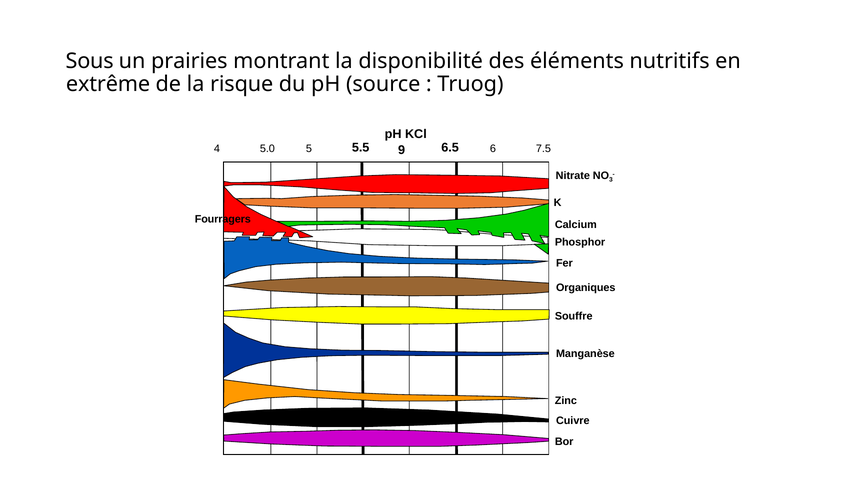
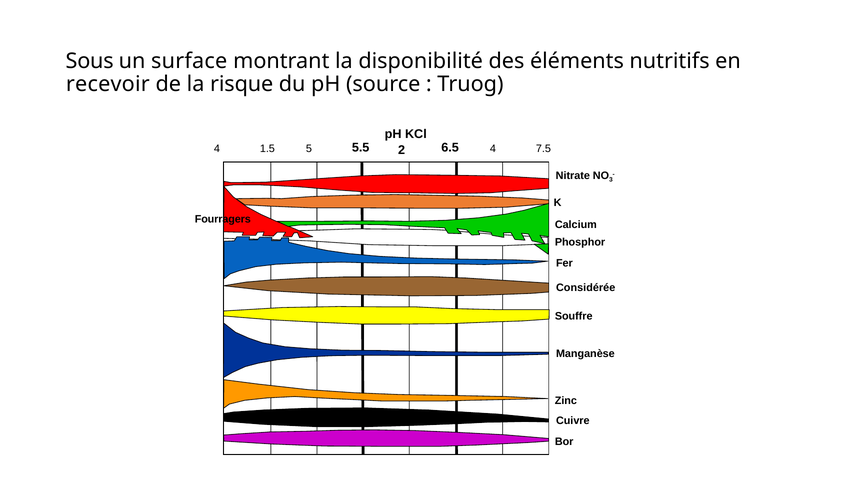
prairies: prairies -> surface (189, 61)
extrême: extrême -> recevoir (108, 84)
5.0: 5.0 -> 1.5 (267, 149)
9: 9 -> 2 (402, 150)
6.5 6: 6 -> 4 (493, 149)
Organiques: Organiques -> Considérée (586, 288)
